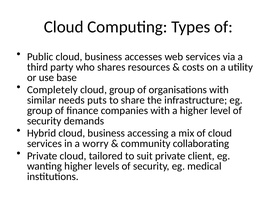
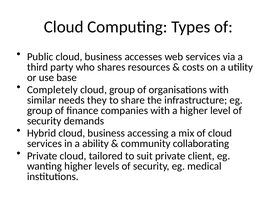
puts: puts -> they (97, 100)
worry: worry -> ability (96, 143)
